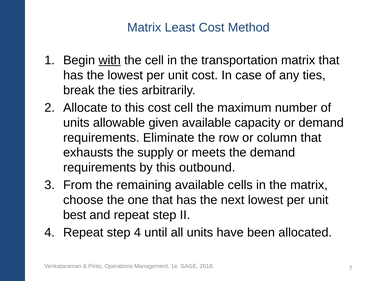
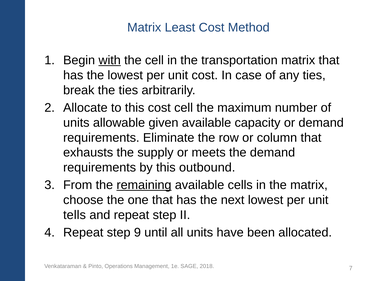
remaining underline: none -> present (144, 185)
best: best -> tells (75, 215)
step 4: 4 -> 9 (137, 233)
